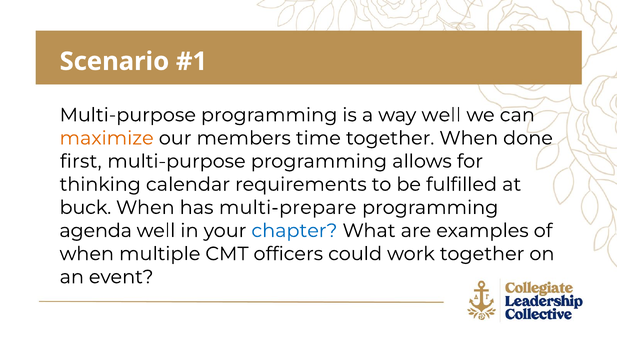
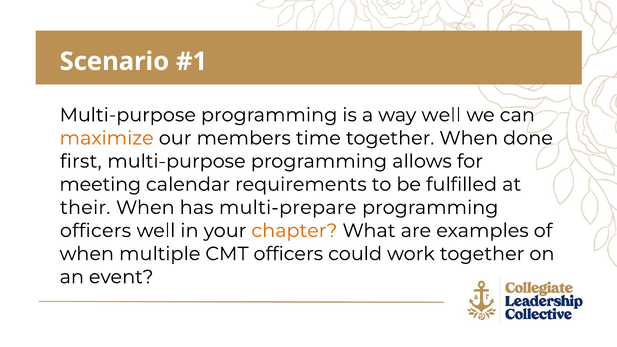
thinking: thinking -> meeting (100, 184)
buck: buck -> their (85, 208)
agenda: agenda -> officers (95, 231)
chapter colour: blue -> orange (294, 231)
